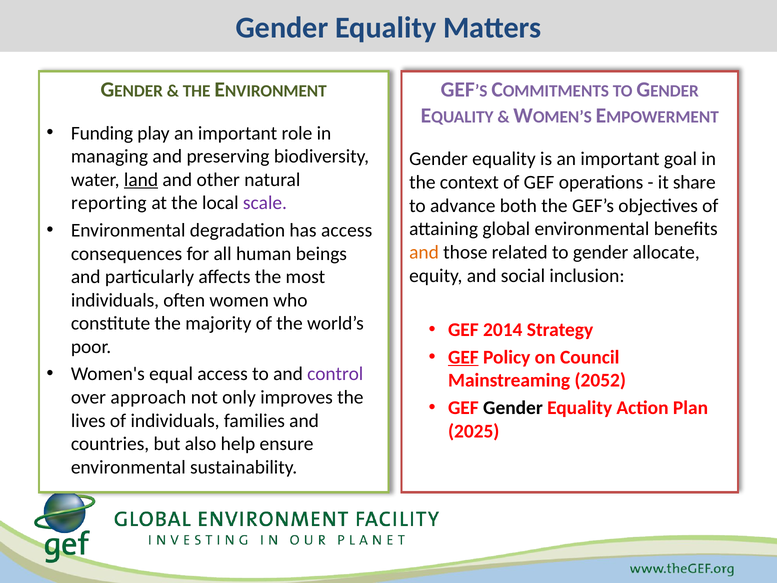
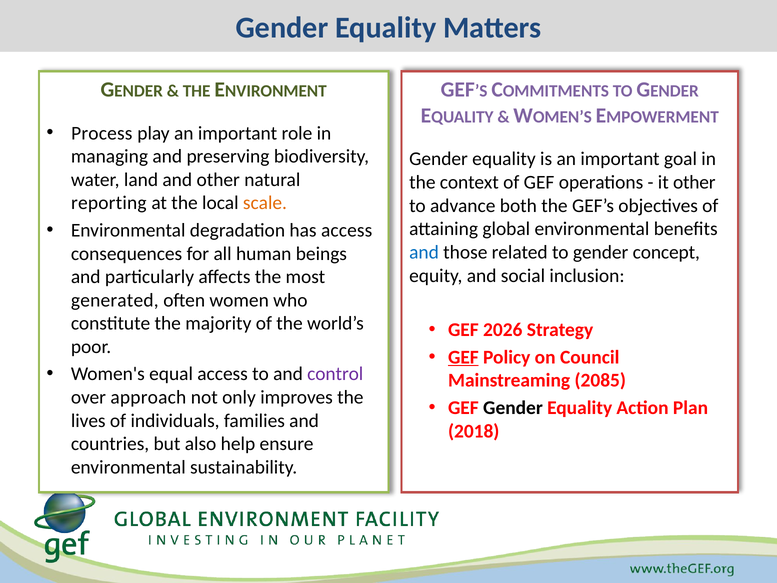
Funding: Funding -> Process (102, 133)
land underline: present -> none (141, 180)
it share: share -> other (694, 182)
scale colour: purple -> orange (265, 203)
and colour: orange -> blue (424, 252)
allocate: allocate -> concept (666, 252)
individuals: individuals -> generated (115, 300)
2014: 2014 -> 2026 (503, 330)
2052: 2052 -> 2085 (600, 380)
2025: 2025 -> 2018 (474, 431)
